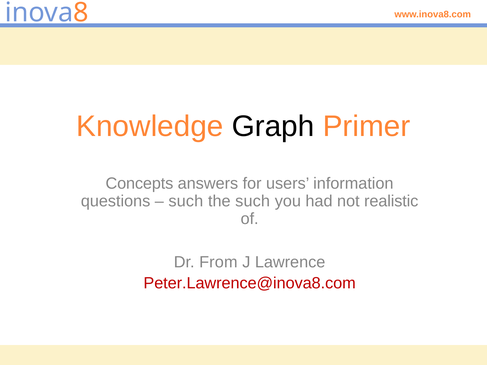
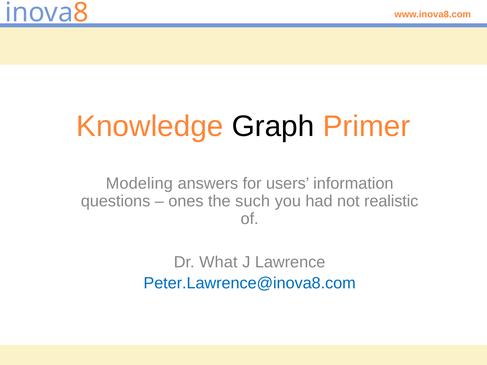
Concepts: Concepts -> Modeling (139, 184)
such: such -> ones (186, 201)
From: From -> What (218, 262)
Peter.Lawrence@inova8.com colour: red -> blue (250, 283)
